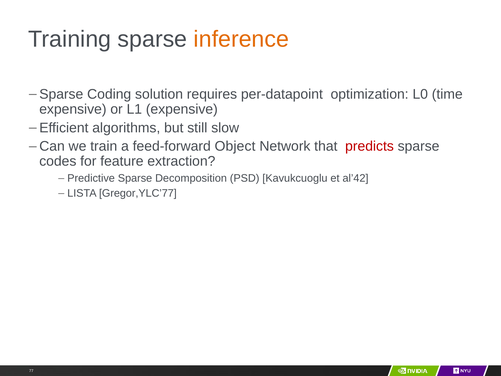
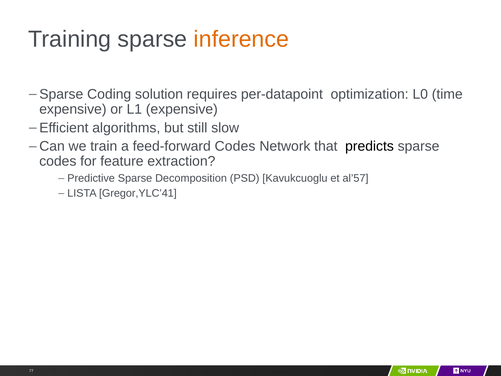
feed-forward Object: Object -> Codes (235, 146)
predicts colour: red -> black (369, 146)
al’42: al’42 -> al’57 (355, 178)
Gregor,YLC’77: Gregor,YLC’77 -> Gregor,YLC’41 (138, 193)
